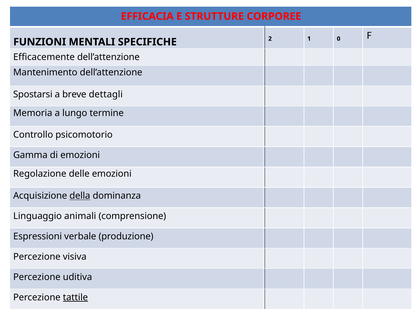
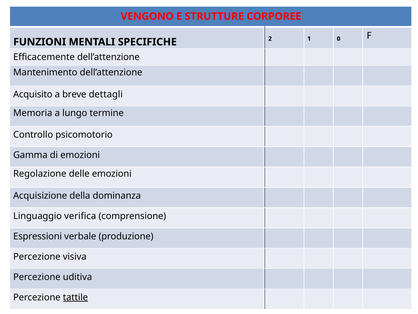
EFFICACIA: EFFICACIA -> VENGONO (147, 16)
Spostarsi: Spostarsi -> Acquisito (33, 94)
della underline: present -> none (80, 196)
animali: animali -> verifica (80, 216)
